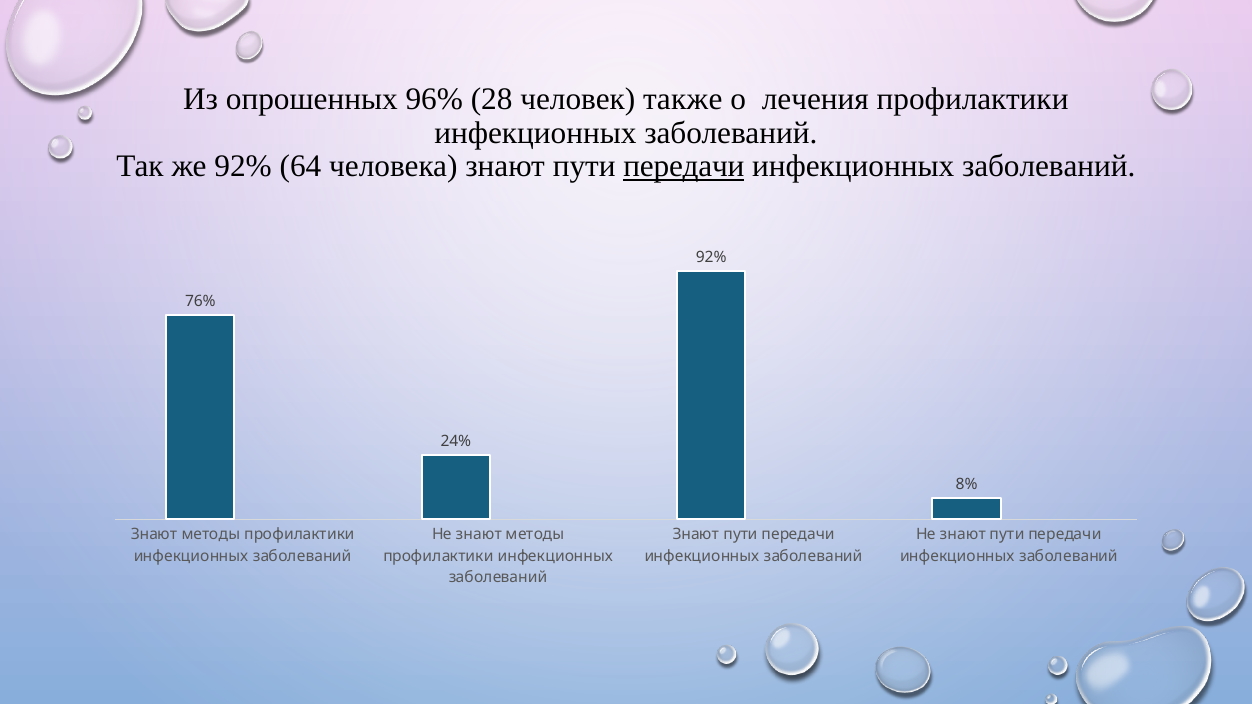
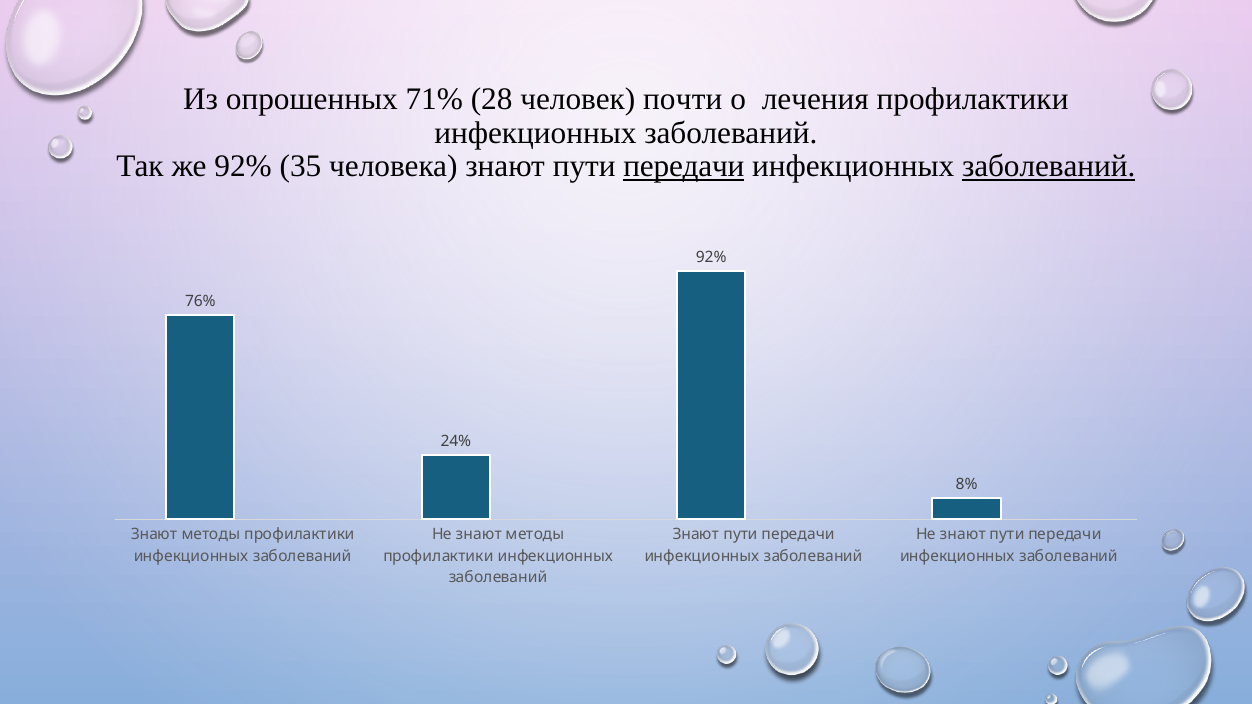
96%: 96% -> 71% (434, 99)
также: также -> почти (683, 99)
64: 64 -> 35 (301, 167)
заболеваний underline: none -> present (1049, 167)
